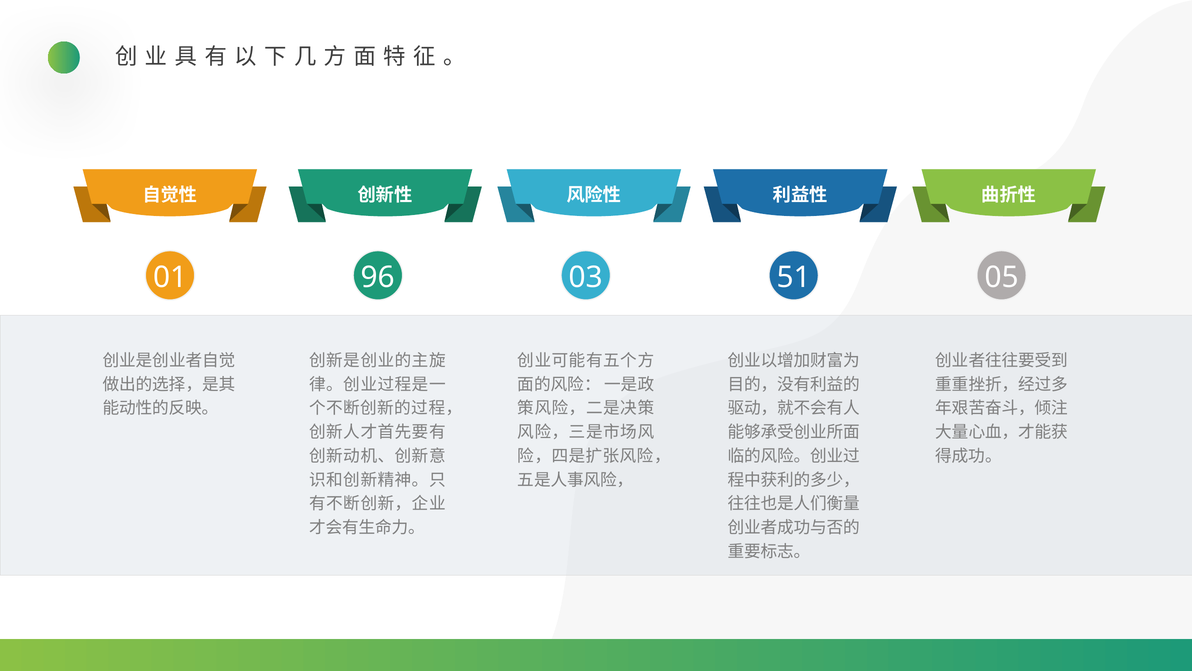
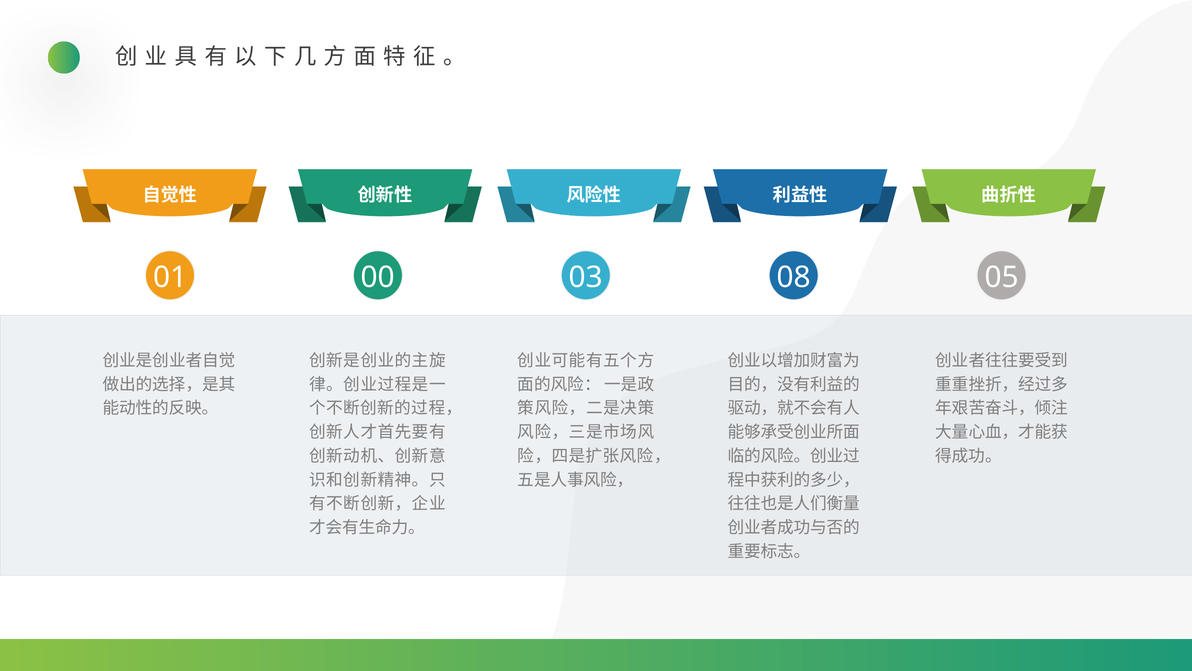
96: 96 -> 00 (378, 277)
51: 51 -> 08 (794, 277)
